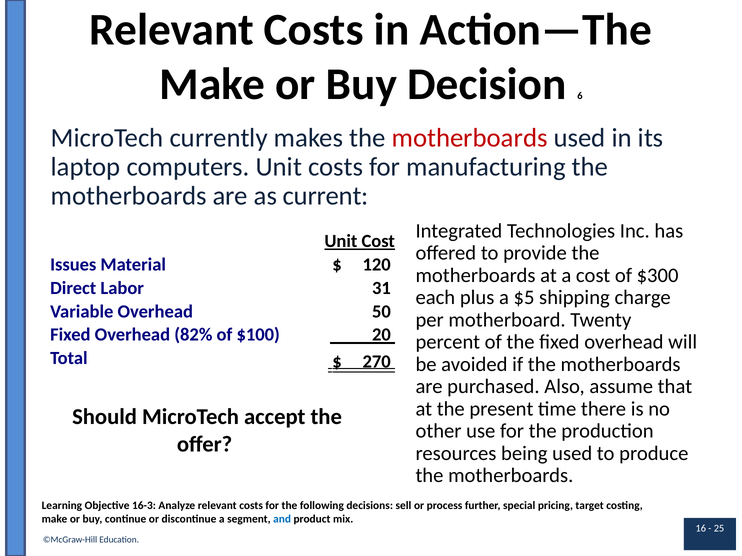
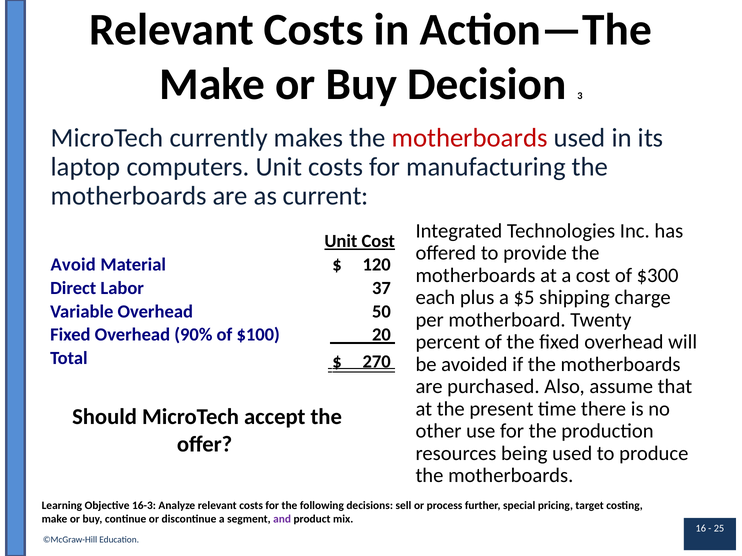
6: 6 -> 3 (580, 96)
Issues: Issues -> Avoid (73, 265)
31: 31 -> 37 (381, 288)
82%: 82% -> 90% (193, 335)
and colour: blue -> purple (282, 520)
